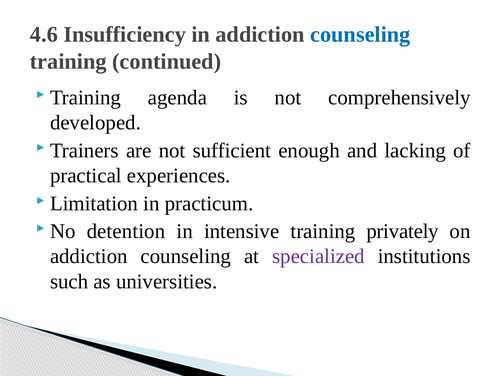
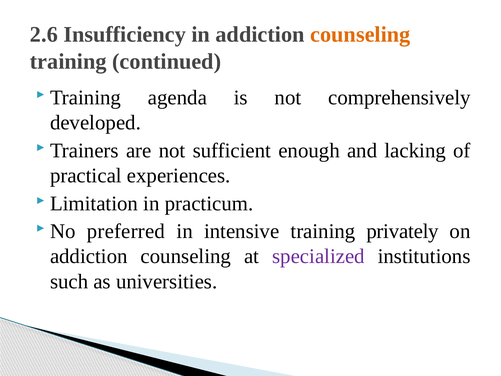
4.6: 4.6 -> 2.6 (44, 35)
counseling colour: blue -> orange (360, 35)
detention: detention -> preferred (126, 231)
